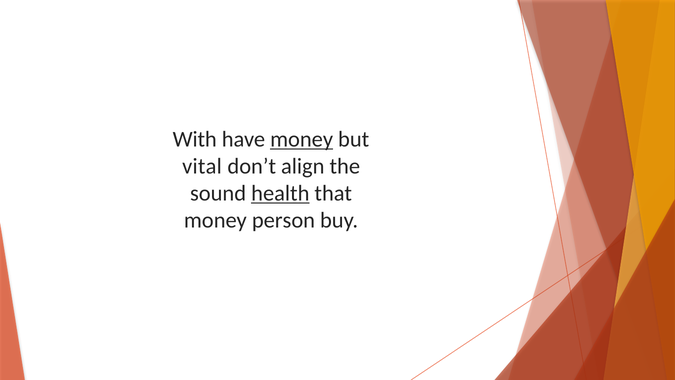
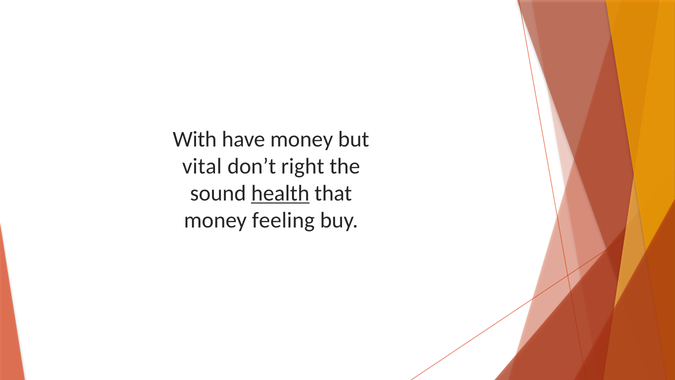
money underline: present -> none (302, 139)
align: align -> right (303, 166)
person: person -> feeling (283, 220)
